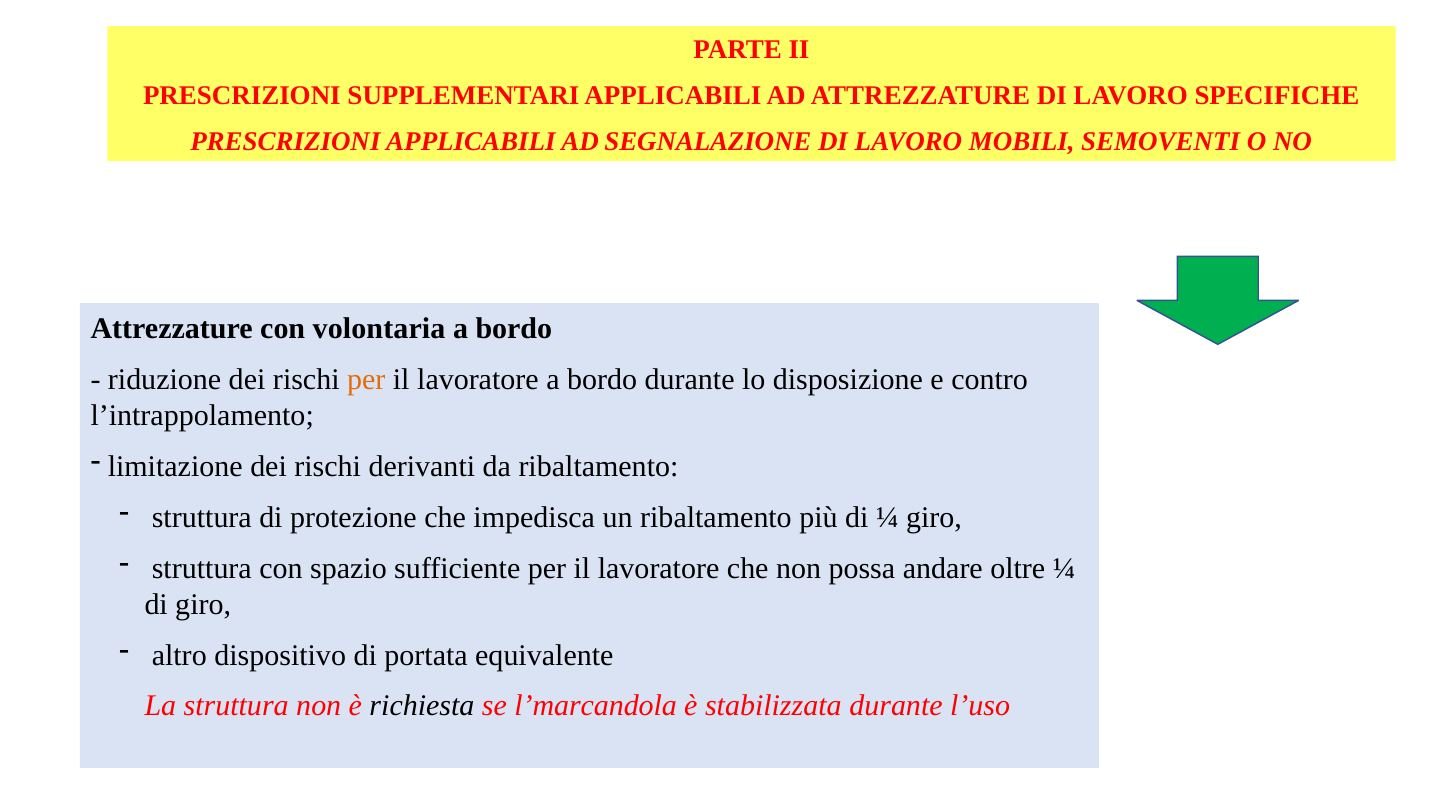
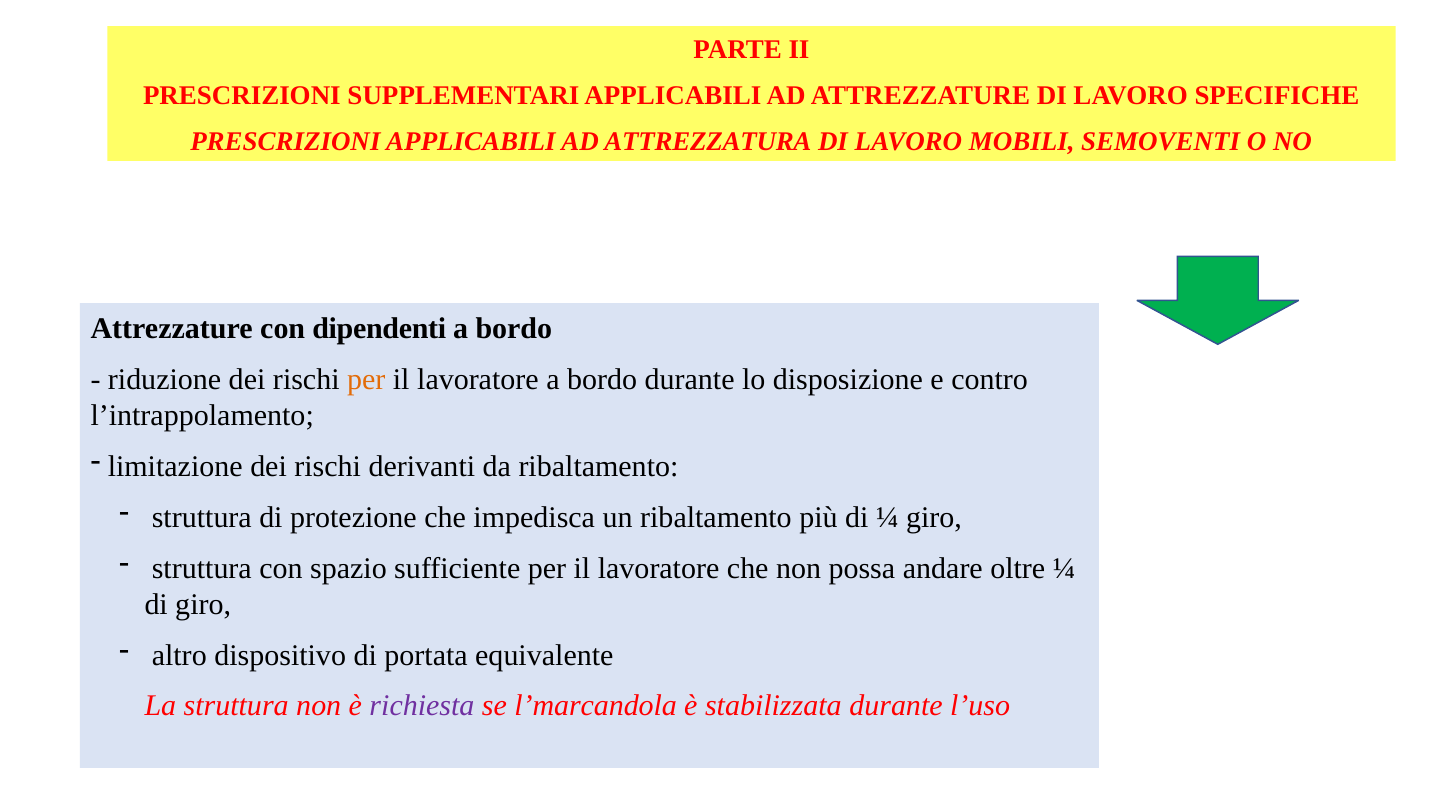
SEGNALAZIONE: SEGNALAZIONE -> ATTREZZATURA (708, 141)
volontaria: volontaria -> dipendenti (379, 329)
richiesta colour: black -> purple (422, 706)
